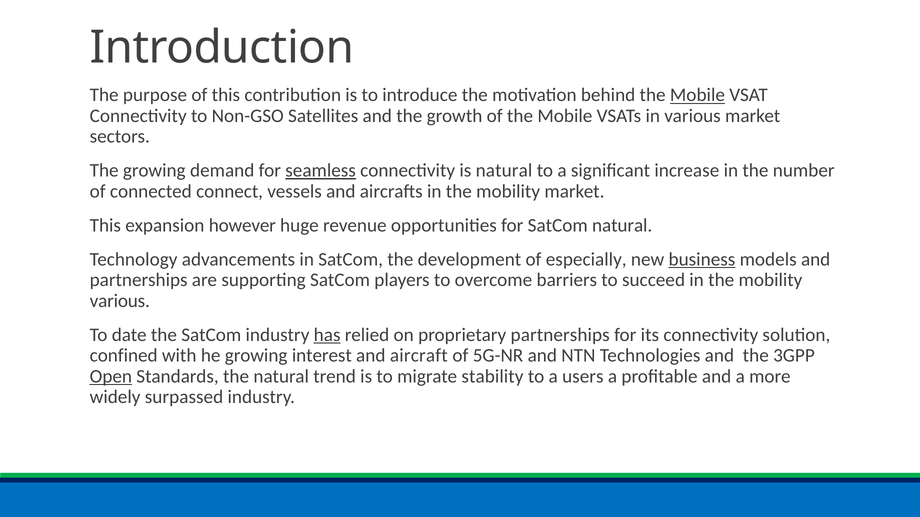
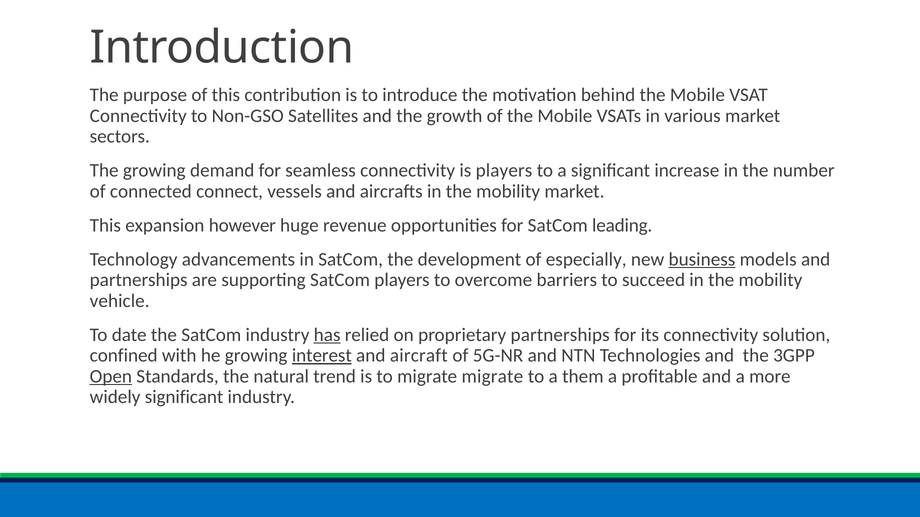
Mobile underline: present -> none (697, 95)
seamless underline: present -> none (321, 171)
is natural: natural -> players (504, 171)
SatCom natural: natural -> leading (622, 226)
various: various -> vehicle (120, 301)
interest underline: none -> present (322, 356)
migrate stability: stability -> migrate (492, 377)
users: users -> them (583, 377)
widely surpassed: surpassed -> significant (184, 397)
